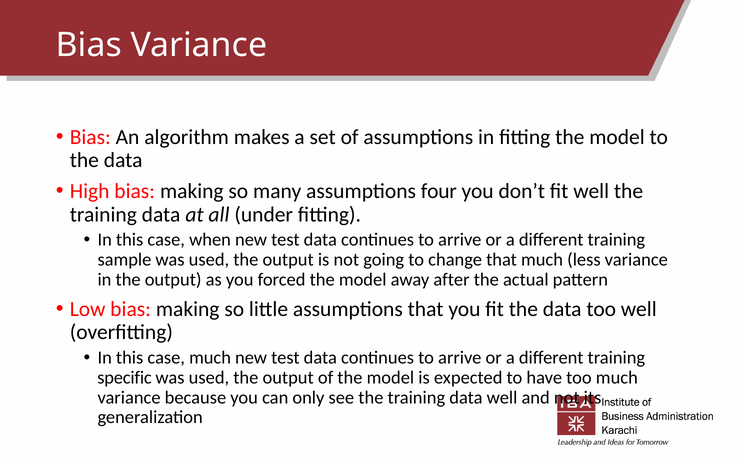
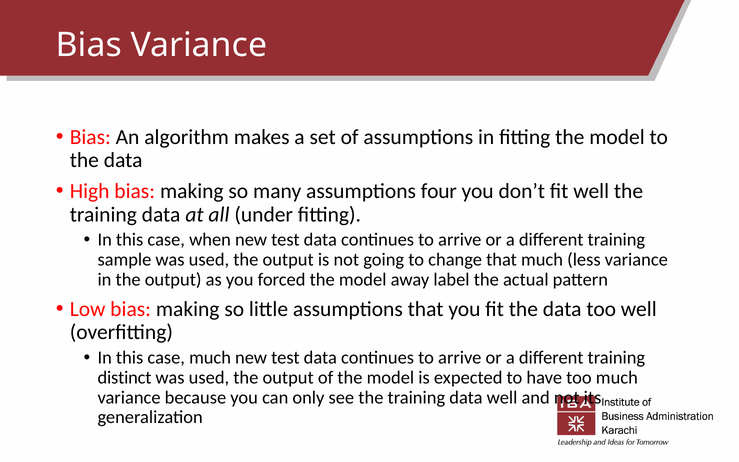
after: after -> label (451, 280)
specific: specific -> distinct (125, 378)
